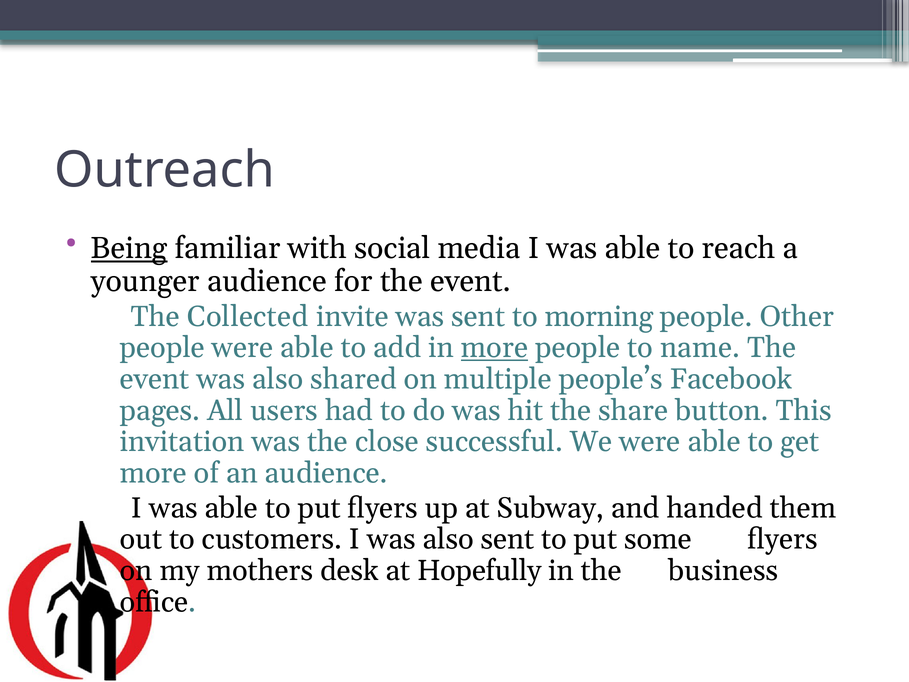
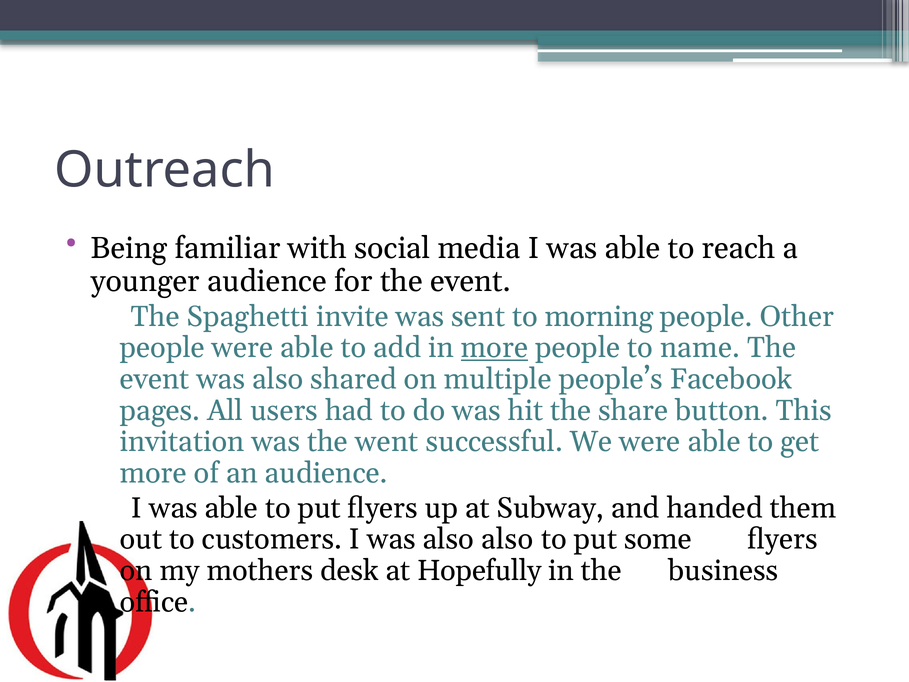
Being underline: present -> none (129, 248)
Collected: Collected -> Spaghetti (248, 316)
close: close -> went (387, 442)
also sent: sent -> also (507, 539)
